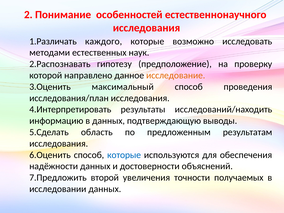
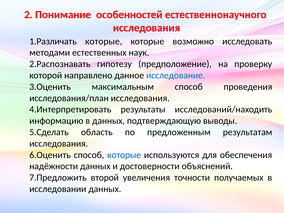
каждого: каждого -> которые (104, 41)
исследование colour: orange -> blue (176, 75)
максимальный: максимальный -> максимальным (123, 87)
